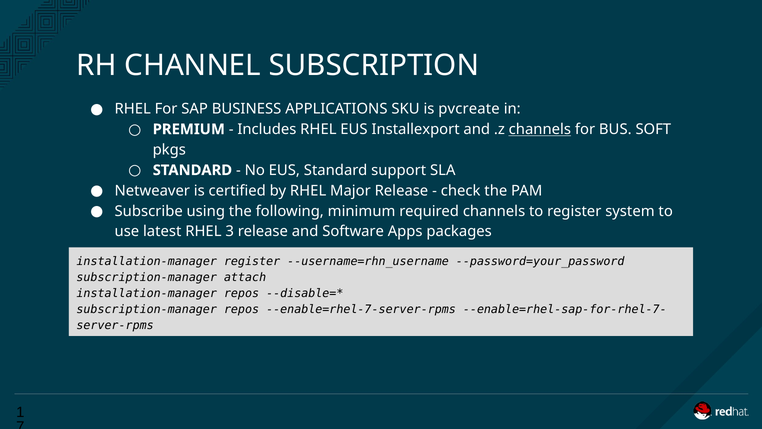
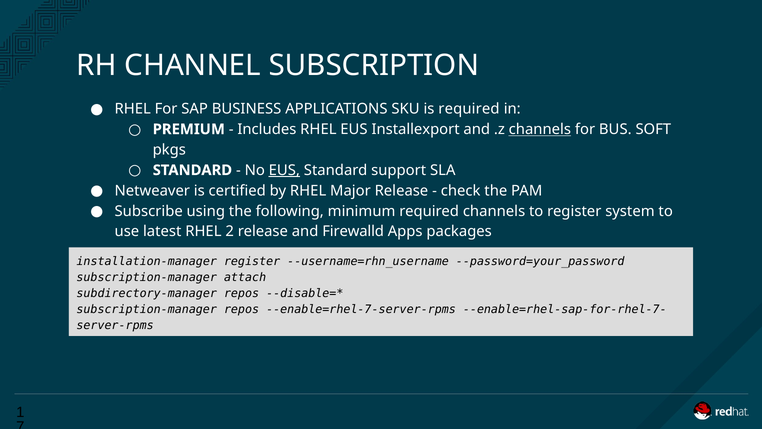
is pvcreate: pvcreate -> required (469, 109)
EUS underline: none -> present (284, 170)
3: 3 -> 2 (230, 231)
Software: Software -> Firewalld (353, 231)
installation-manager: installation-manager -> subdirectory-manager (147, 293)
